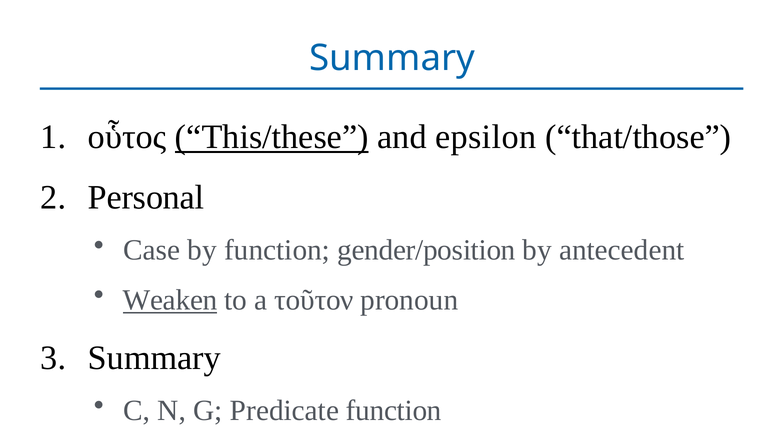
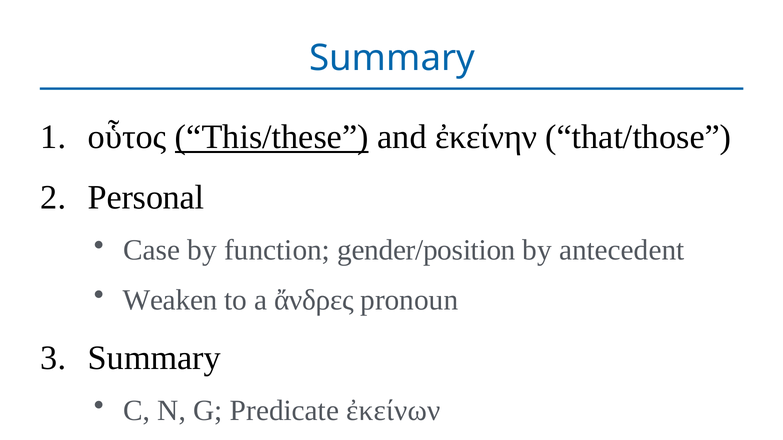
epsilon: epsilon -> ἐκείνην (486, 137)
Weaken underline: present -> none (170, 300)
τοῦτον: τοῦτον -> ἄνδρες (314, 300)
Predicate function: function -> ἐκείνων (394, 411)
